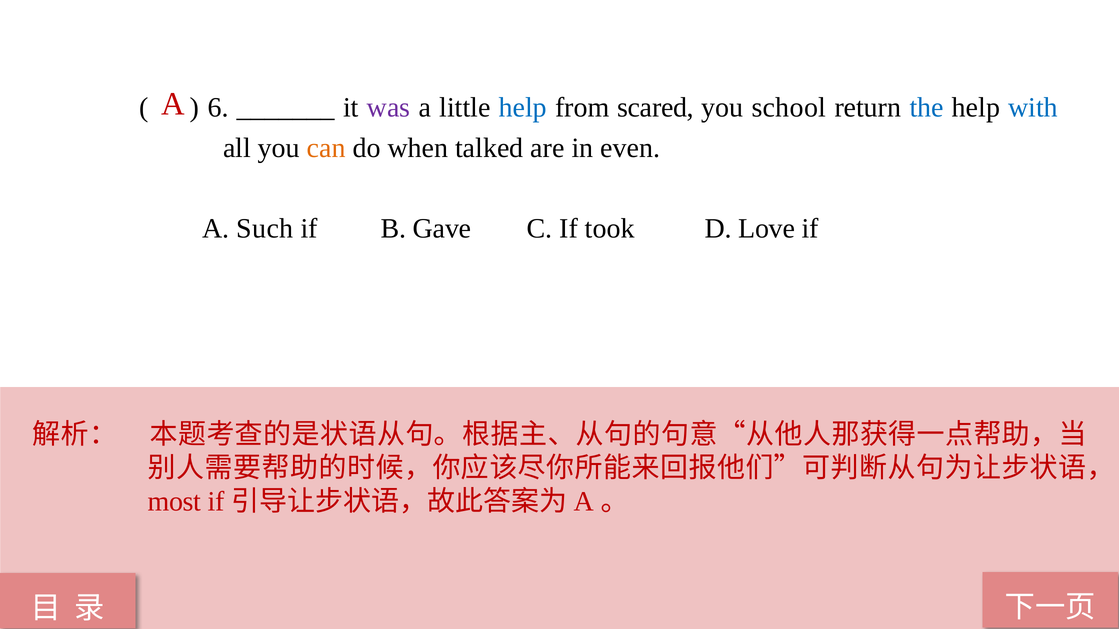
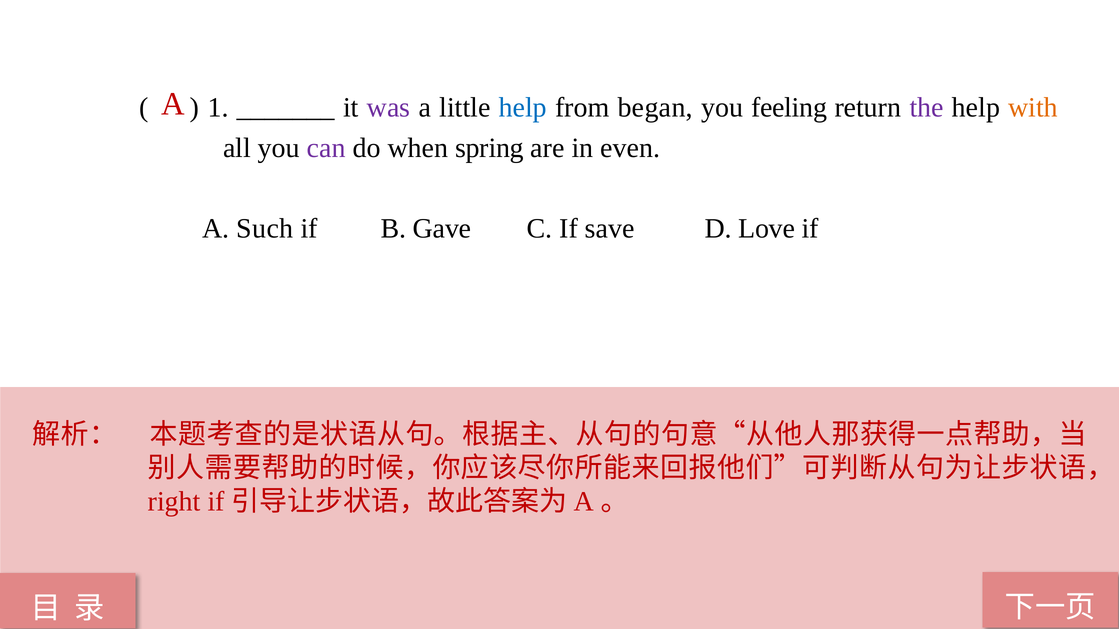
6: 6 -> 1 (218, 108)
scared: scared -> began (655, 108)
school: school -> feeling (789, 108)
the colour: blue -> purple (927, 108)
with colour: blue -> orange (1033, 108)
can colour: orange -> purple (326, 148)
talked: talked -> spring (489, 148)
took: took -> save (610, 228)
most: most -> right (174, 502)
